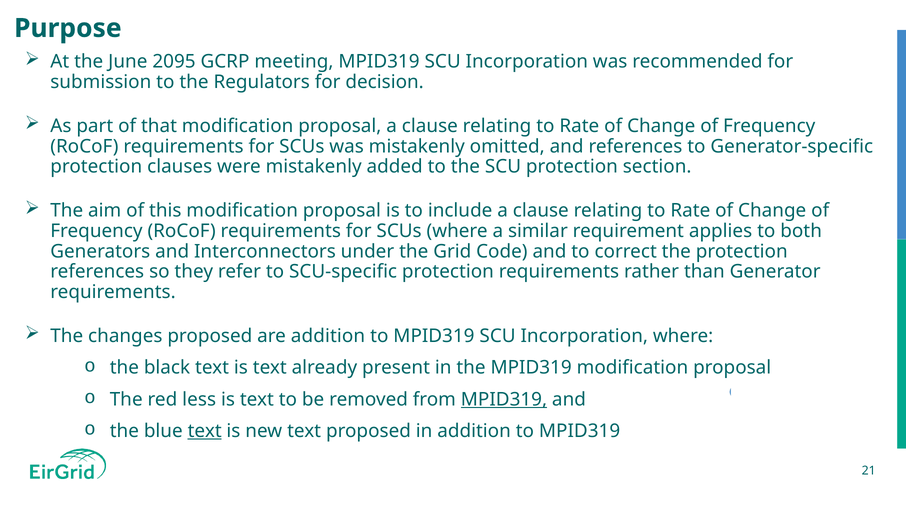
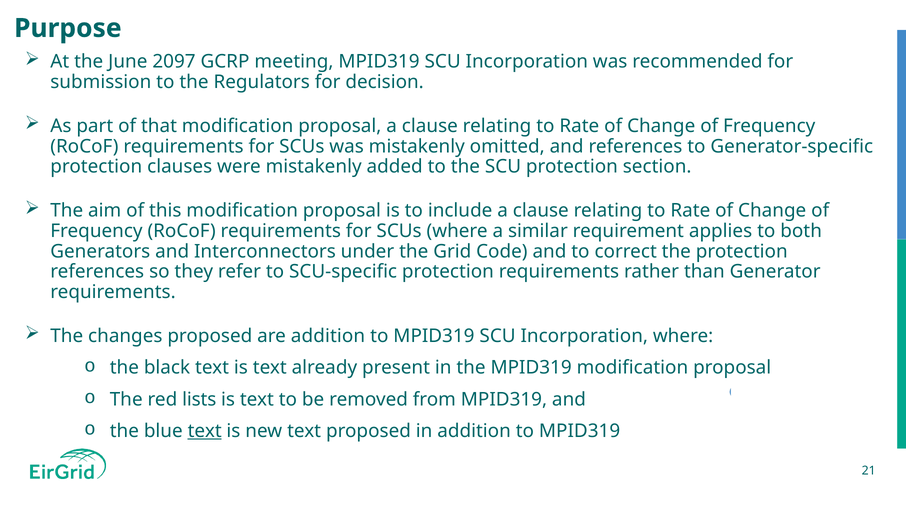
2095: 2095 -> 2097 (174, 62)
less: less -> lists (199, 400)
MPID319 underline: present -> none (504, 400)
